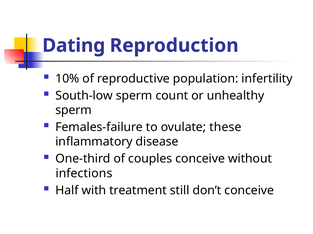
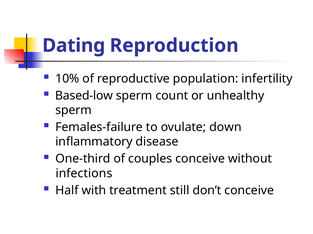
South-low: South-low -> Based-low (84, 96)
these: these -> down (225, 128)
